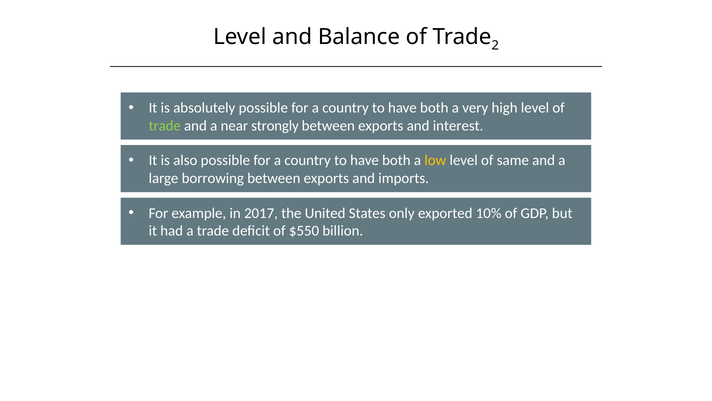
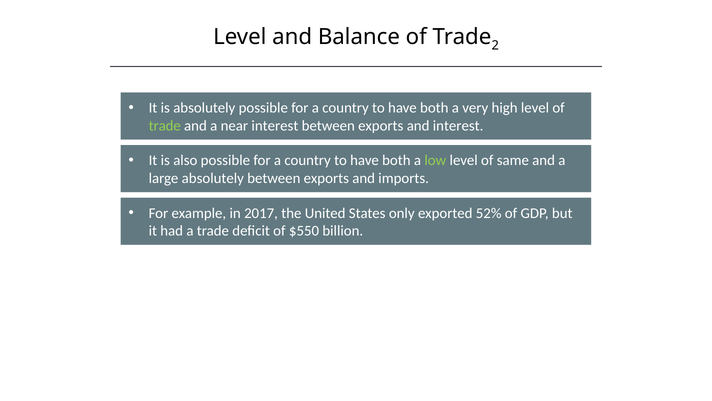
near strongly: strongly -> interest (275, 126)
low colour: yellow -> light green (435, 160)
large borrowing: borrowing -> absolutely (213, 178)
10%: 10% -> 52% (489, 213)
